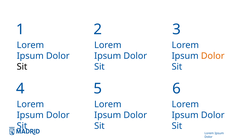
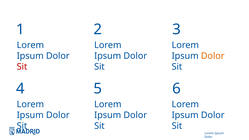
Sit colour: black -> red (22, 67)
